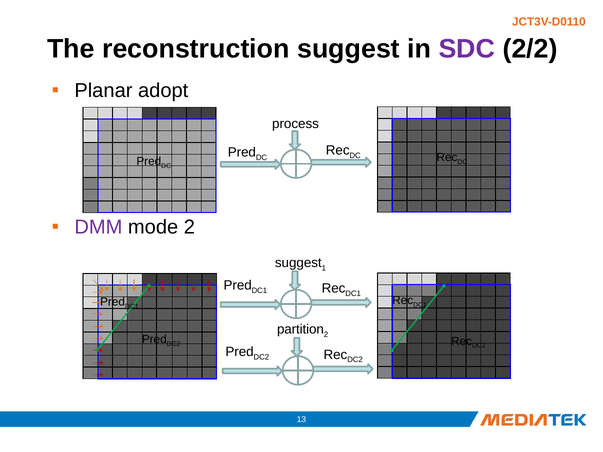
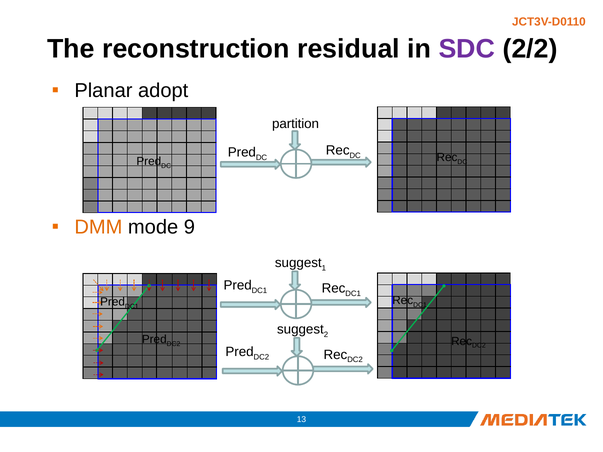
reconstruction suggest: suggest -> residual (349, 49)
process: process -> partition (296, 124)
DMM colour: purple -> orange (98, 227)
mode 2: 2 -> 9 (189, 227)
partition: partition -> suggest (300, 330)
